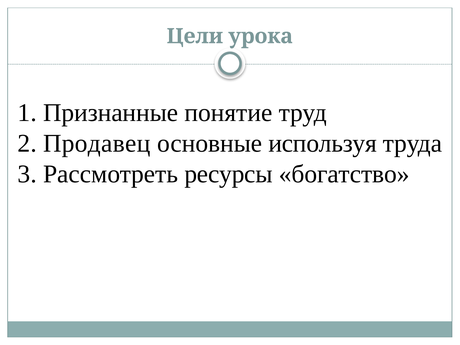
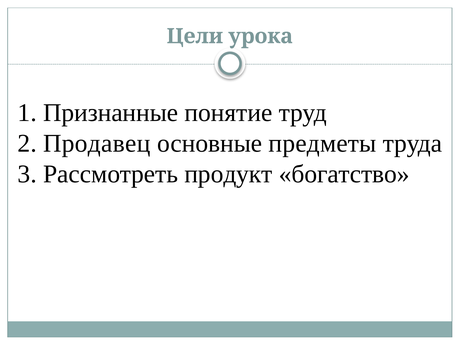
используя: используя -> предметы (322, 143)
ресурсы: ресурсы -> продукт (228, 174)
